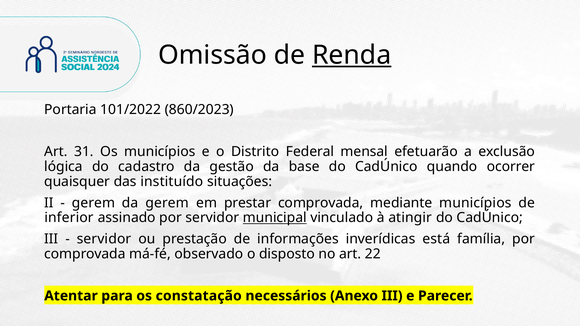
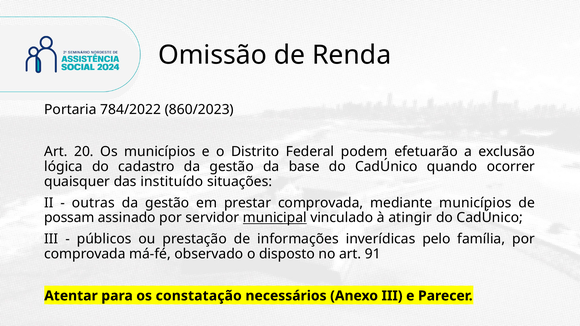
Renda underline: present -> none (352, 55)
101/2022: 101/2022 -> 784/2022 (131, 110)
31: 31 -> 20 (84, 152)
mensal: mensal -> podem (364, 152)
gerem: gerem -> outras (93, 203)
gerem: gerem -> gestão (167, 203)
inferior: inferior -> possam (69, 218)
servidor: servidor -> públicos (104, 239)
está: está -> pelo (436, 239)
22: 22 -> 91 (373, 254)
